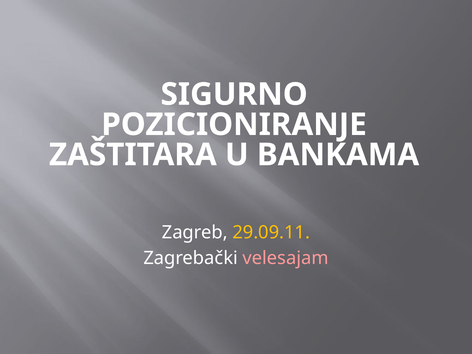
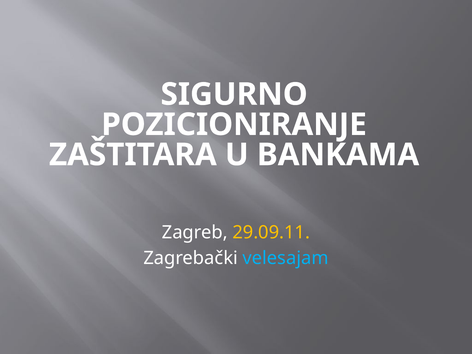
velesajam colour: pink -> light blue (286, 258)
